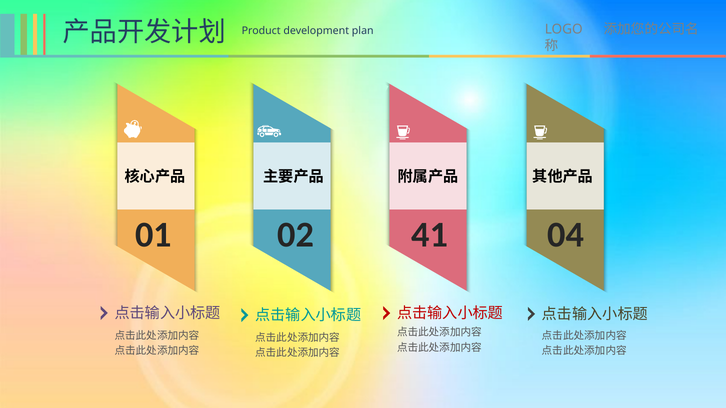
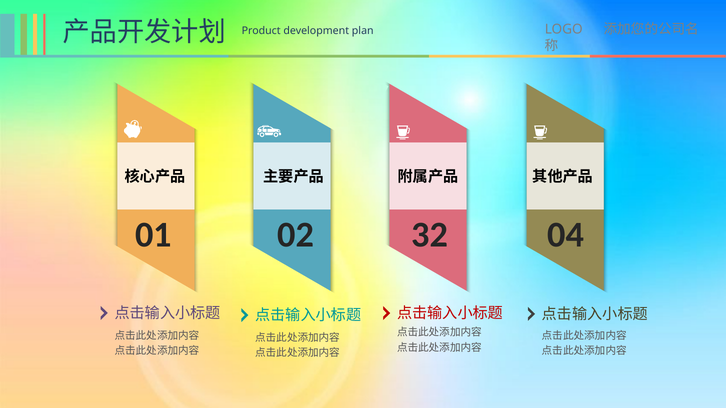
41: 41 -> 32 (430, 235)
